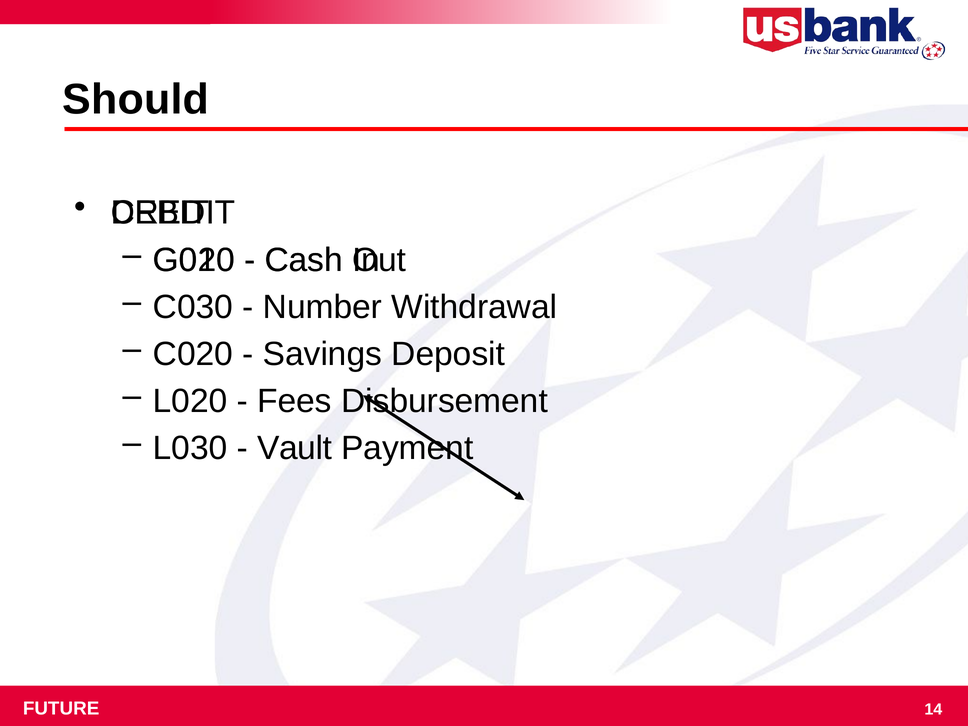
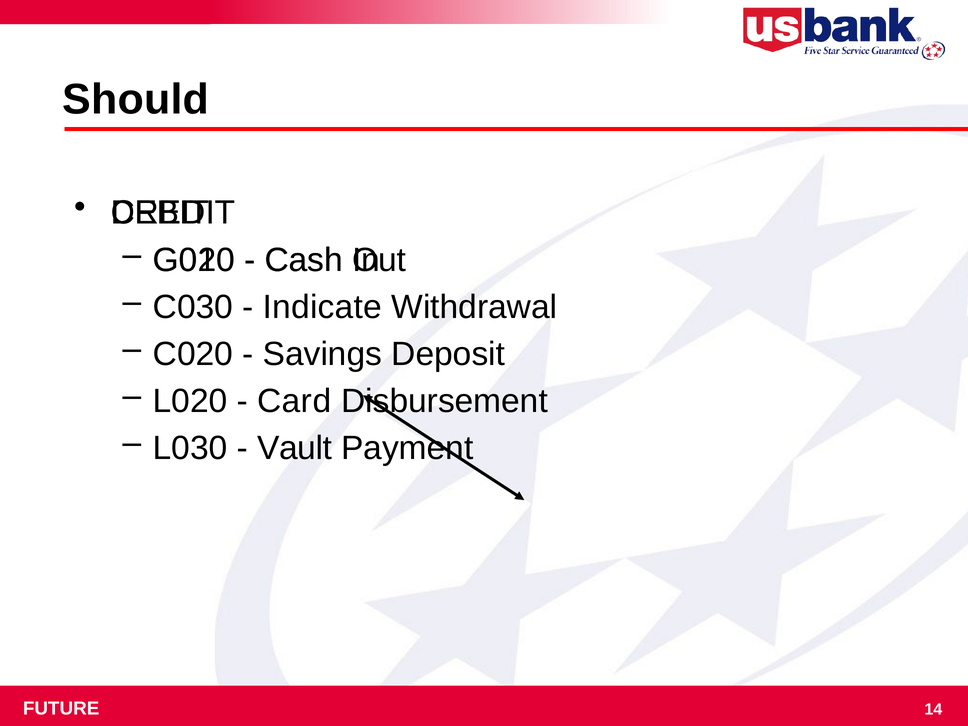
Number: Number -> Indicate (322, 307)
Fees: Fees -> Card (294, 401)
